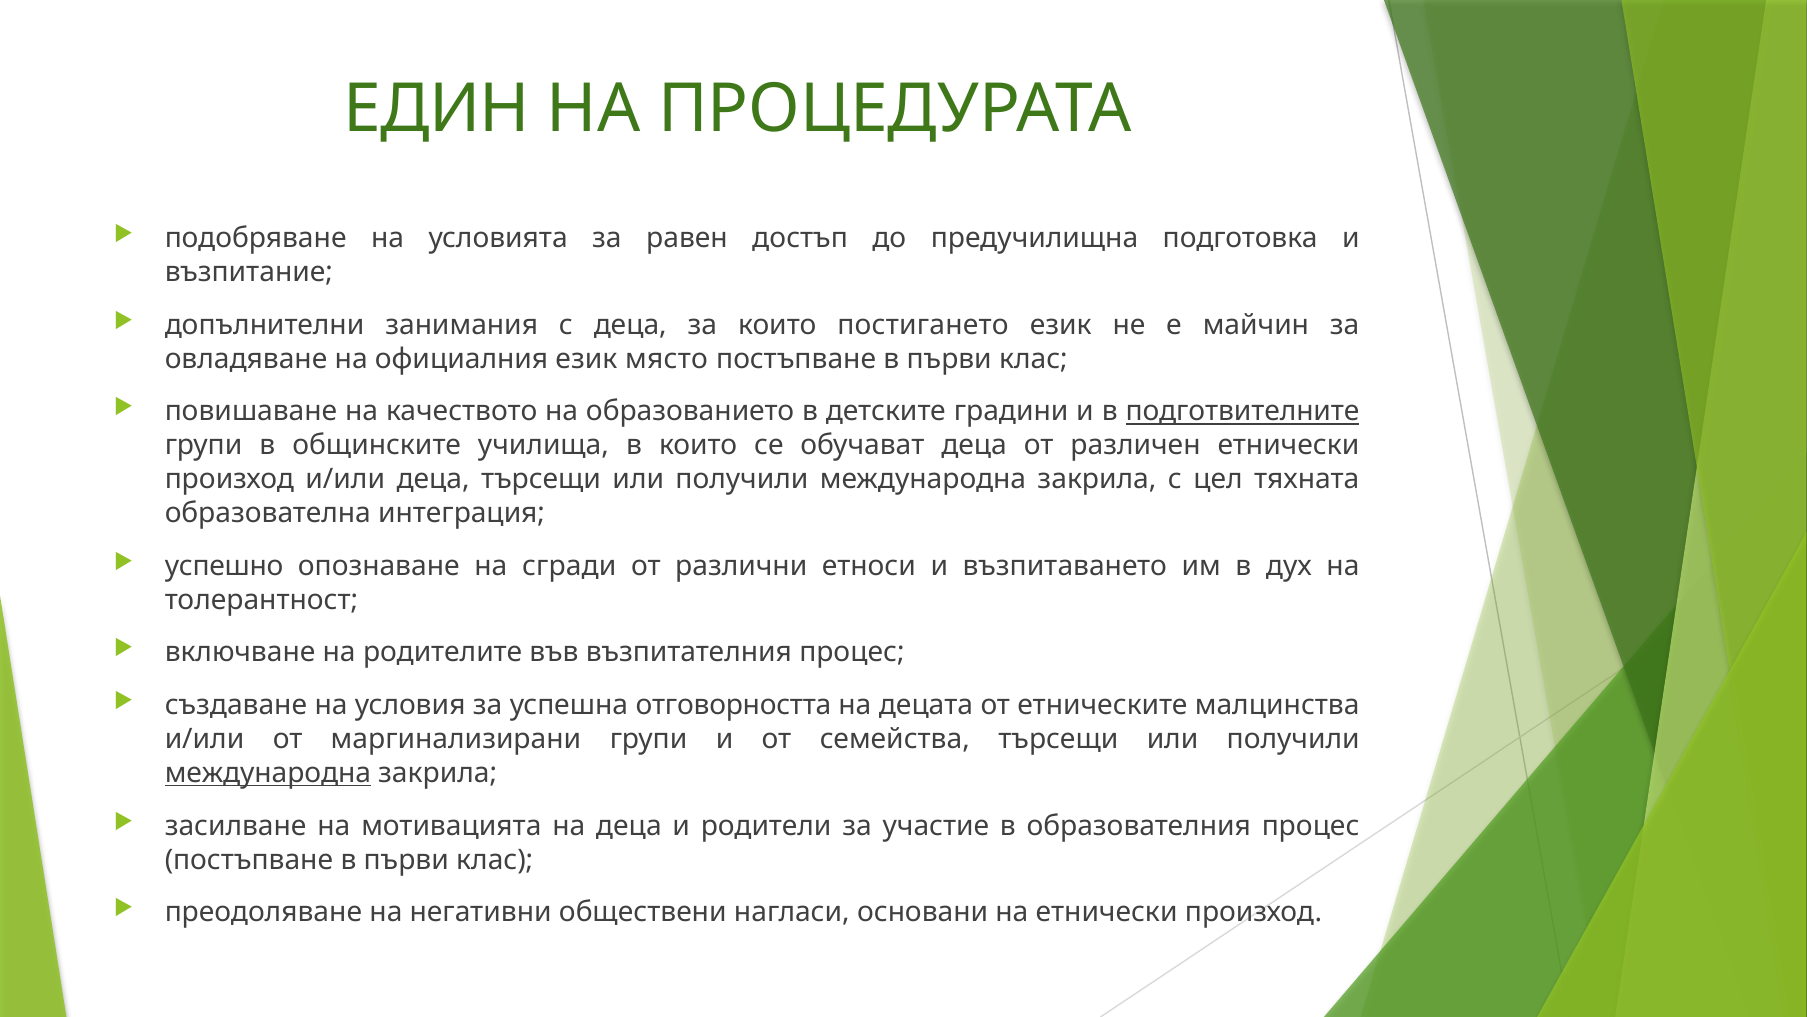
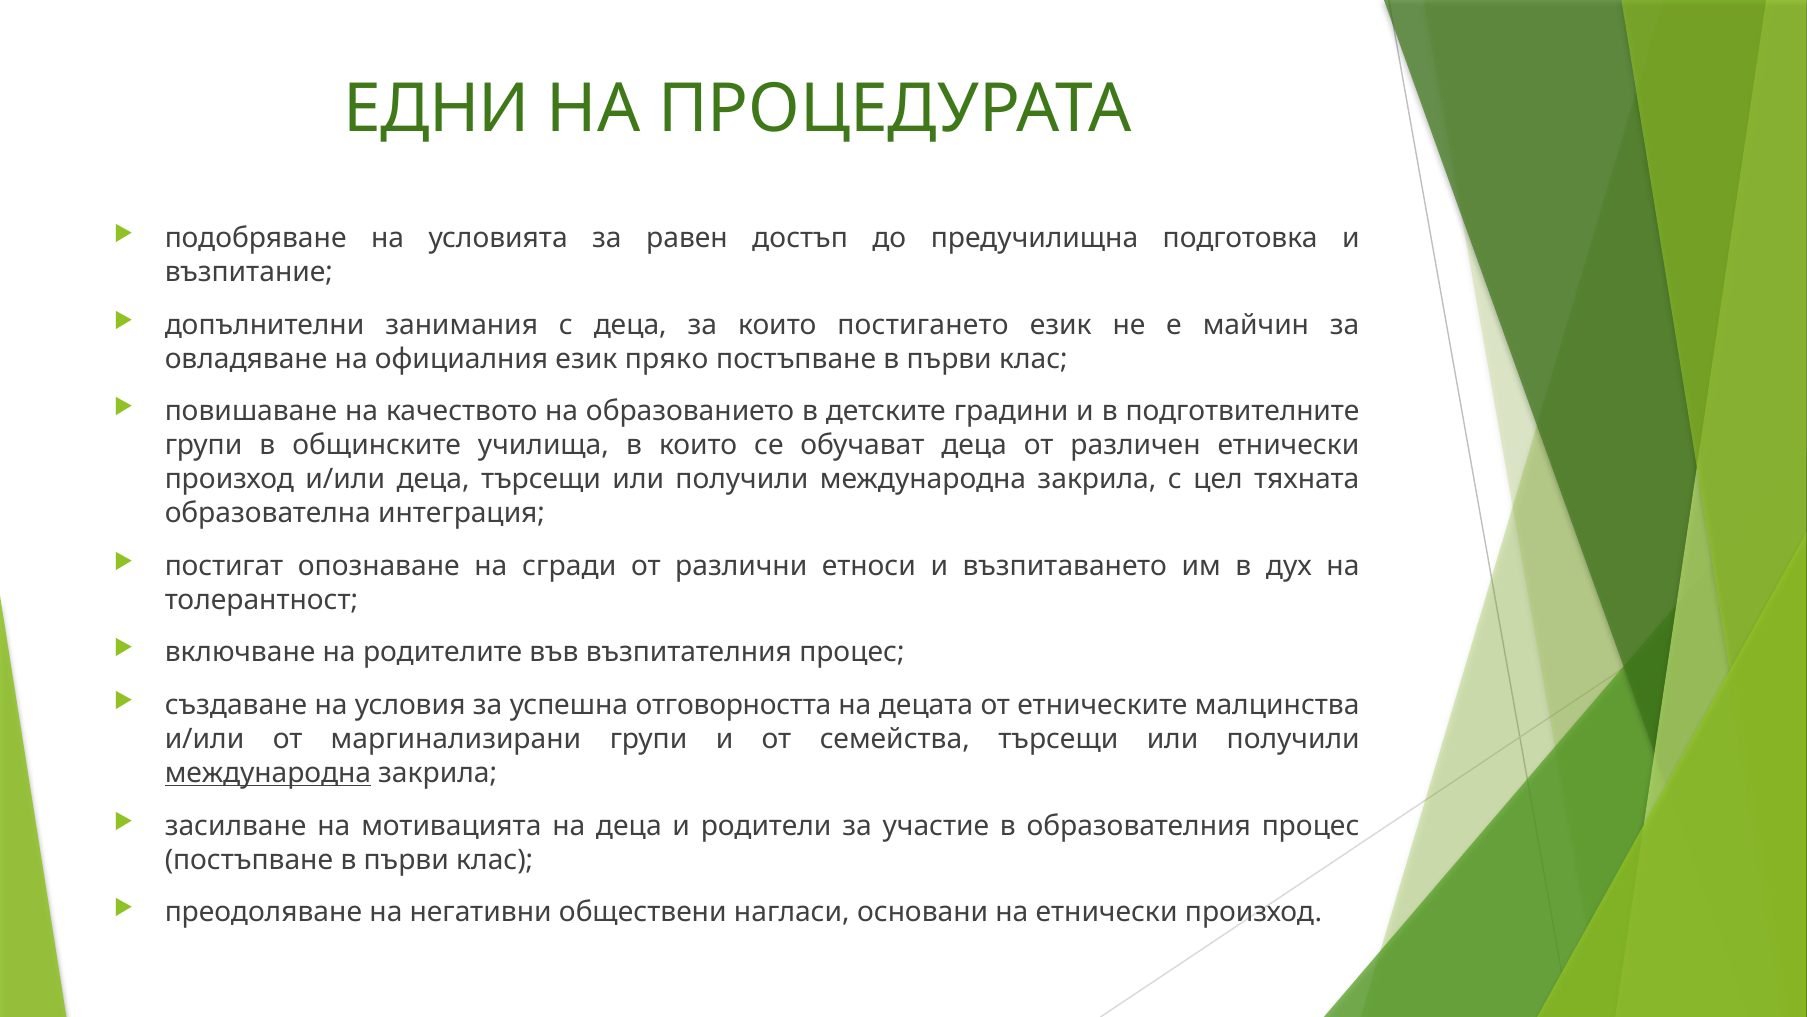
ЕДИН: ЕДИН -> ЕДНИ (437, 110)
място: място -> пряко (667, 359)
подготвителните underline: present -> none (1242, 411)
успешно: успешно -> постигат (224, 566)
